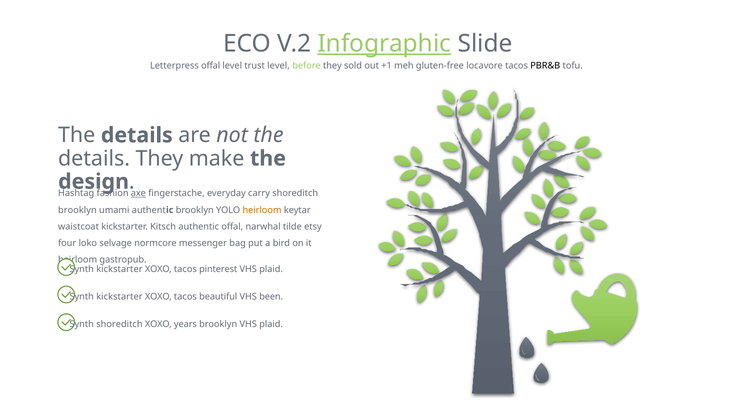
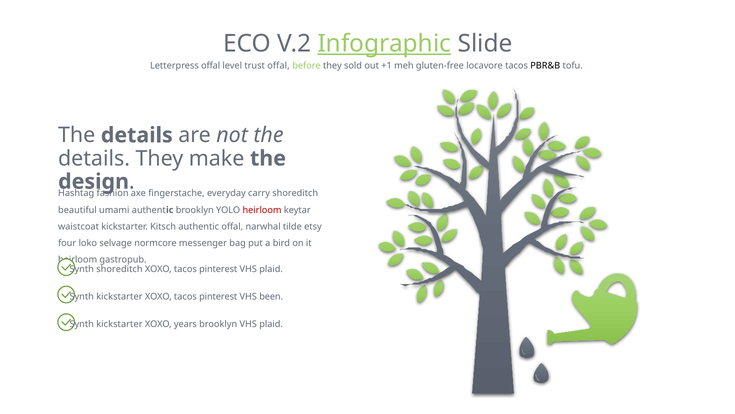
trust level: level -> offal (278, 65)
axe underline: present -> none (138, 193)
brooklyn: brooklyn -> beautiful (77, 210)
heirloom colour: orange -> red (262, 210)
kickstarter: kickstarter -> shoreditch (119, 269)
beautiful: beautiful -> pinterest (218, 296)
shoreditch: shoreditch -> kickstarter (119, 324)
